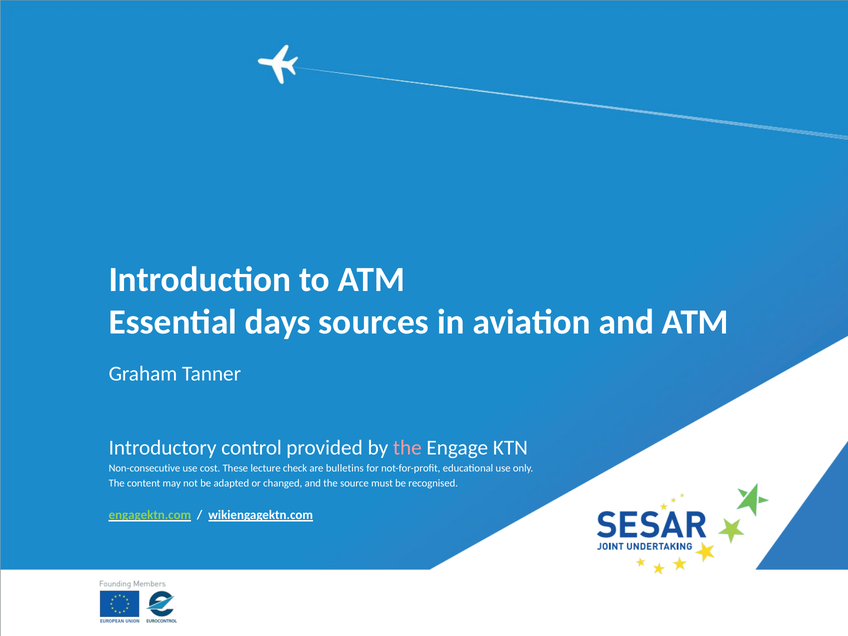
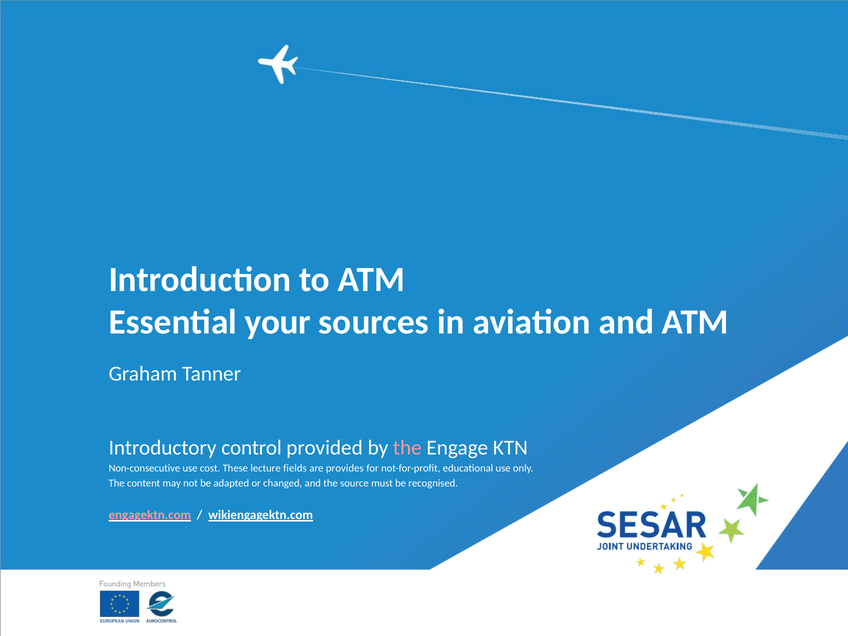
days: days -> your (278, 322)
check: check -> fields (295, 468)
bulletins: bulletins -> provides (345, 468)
engagektn.com colour: light green -> pink (150, 515)
